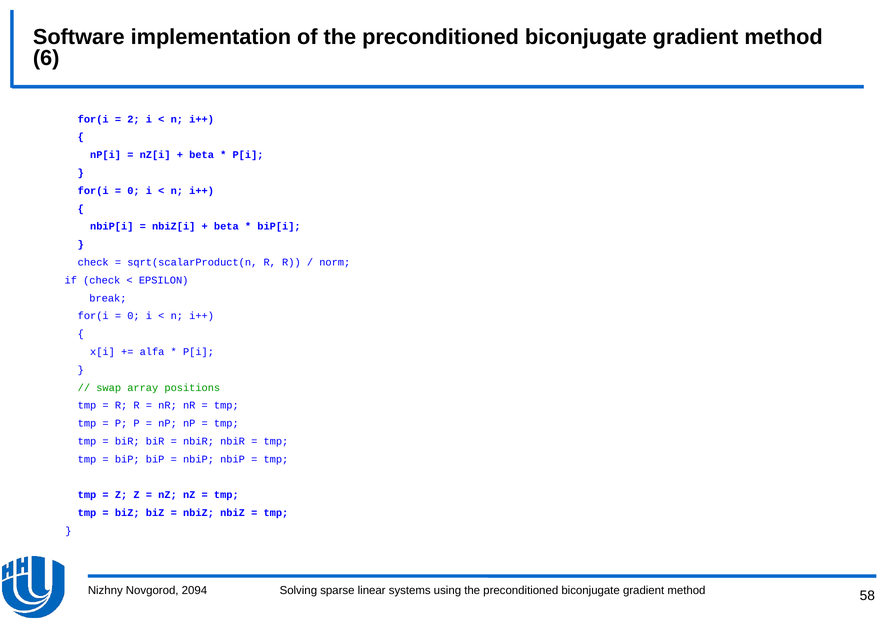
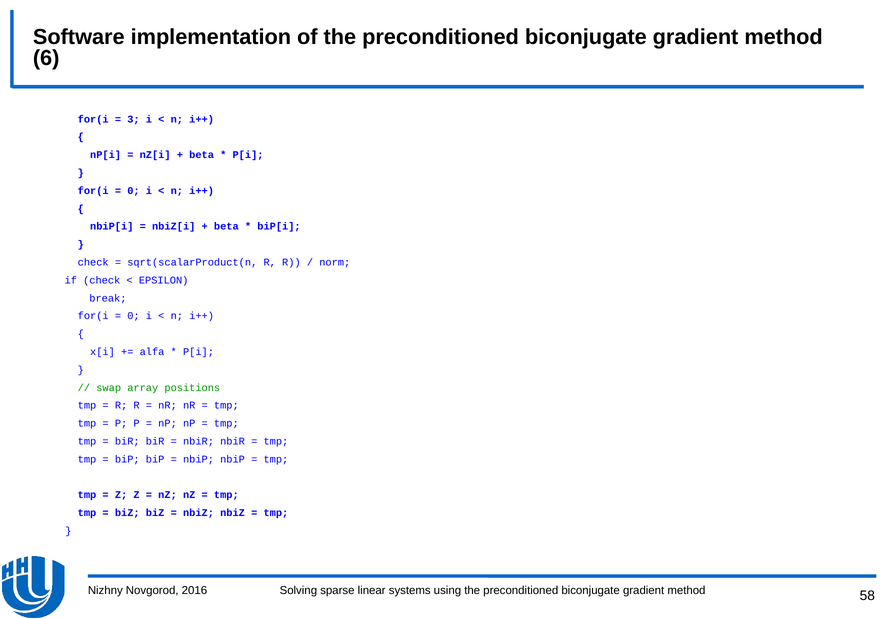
2: 2 -> 3 (133, 119)
2094: 2094 -> 2016 (194, 590)
